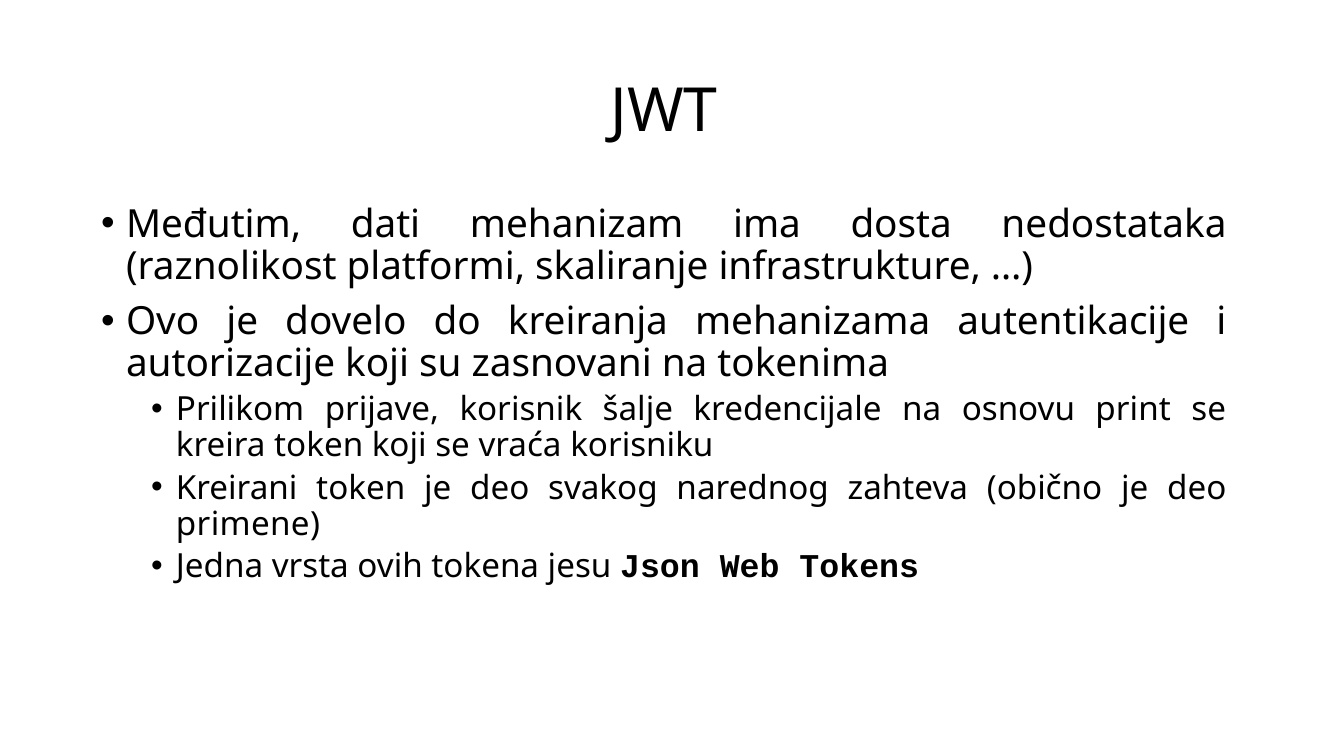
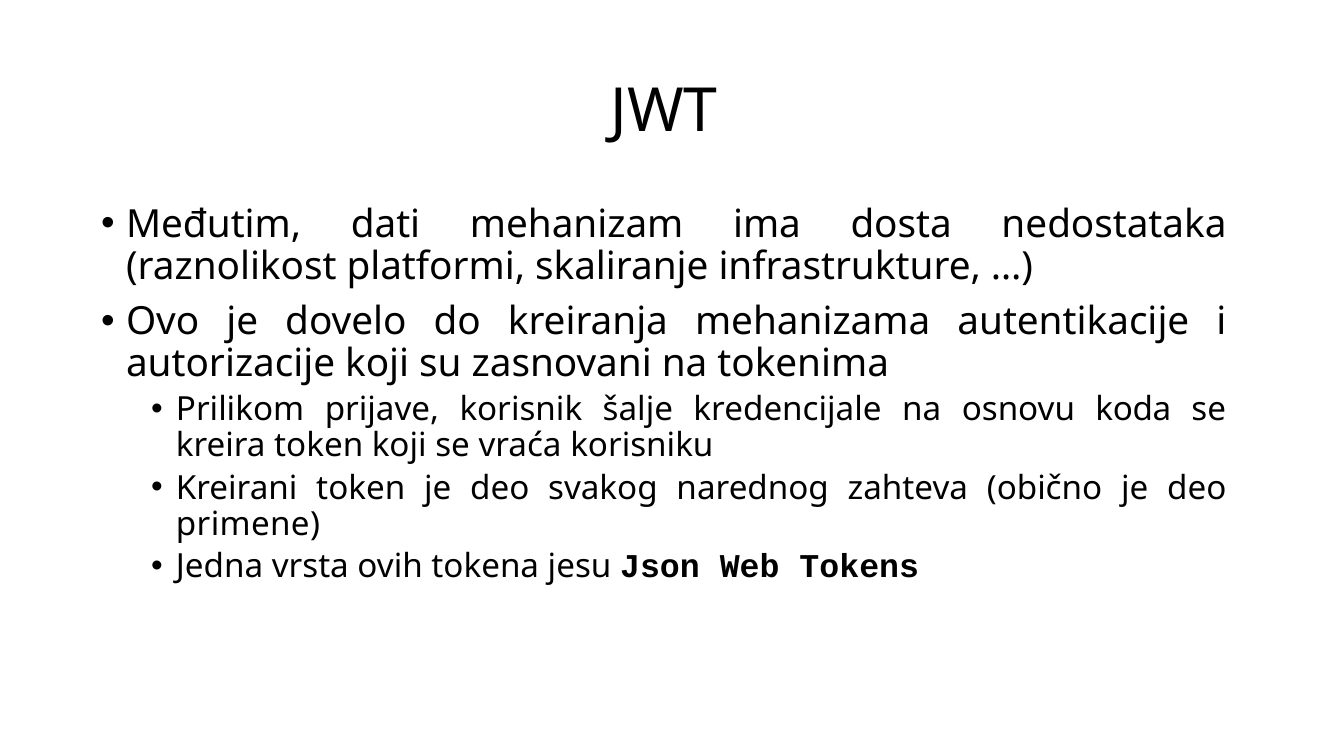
print: print -> koda (1133, 410)
